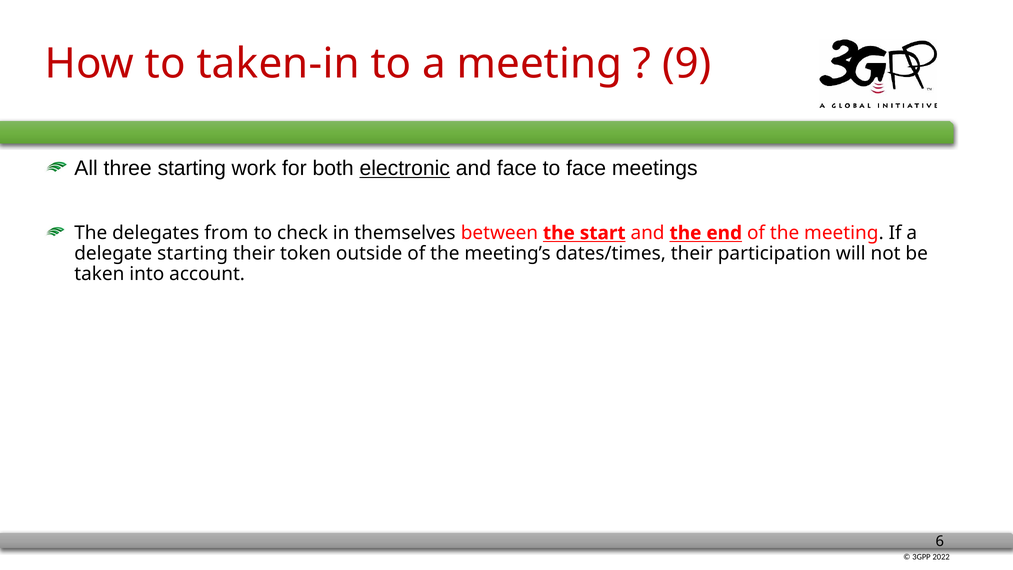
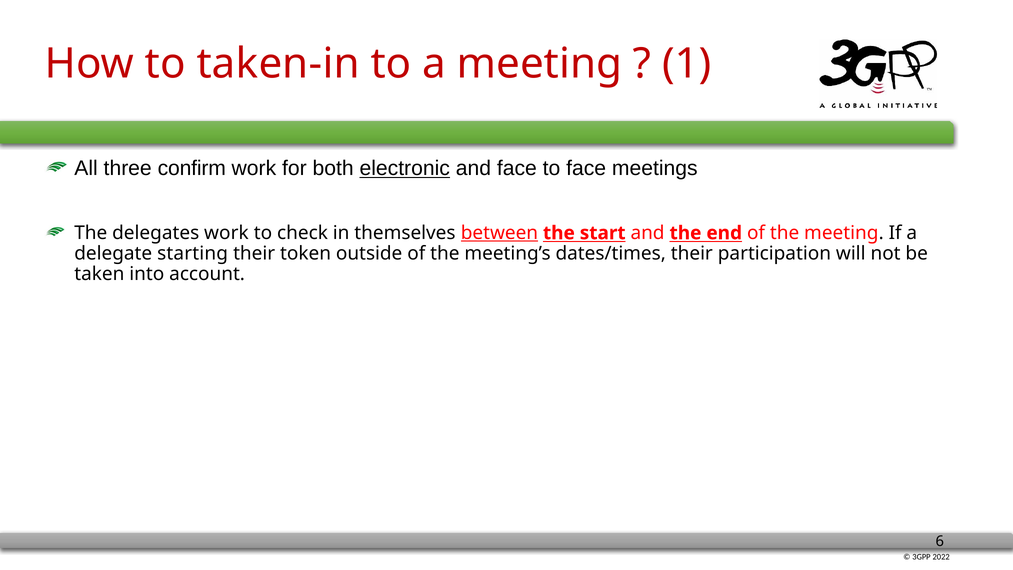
9: 9 -> 1 (687, 64)
three starting: starting -> confirm (192, 168)
delegates from: from -> work (226, 233)
between underline: none -> present (499, 233)
